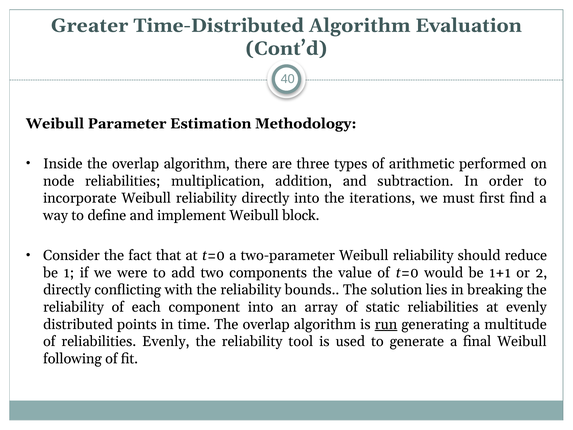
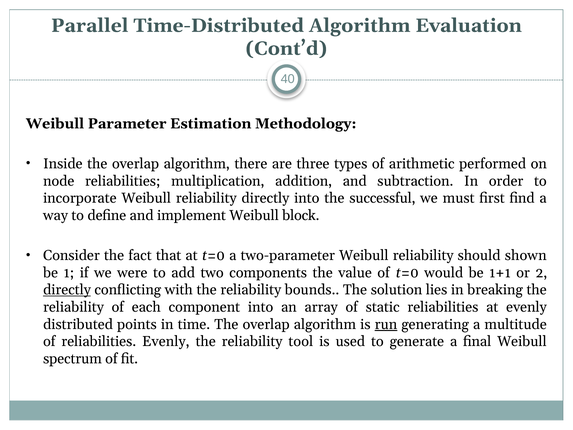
Greater: Greater -> Parallel (90, 26)
iterations: iterations -> successful (382, 198)
reduce: reduce -> shown (526, 255)
directly underline: none -> present (67, 290)
following: following -> spectrum (72, 358)
